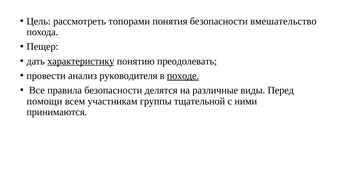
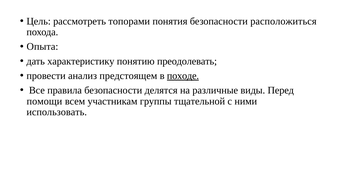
вмешательство: вмешательство -> расположиться (283, 21)
Пещер: Пещер -> Опыта (42, 47)
характеристику underline: present -> none (81, 61)
руководителя: руководителя -> предстоящем (128, 76)
принимаются: принимаются -> использовать (57, 112)
